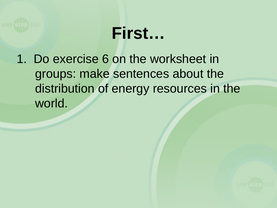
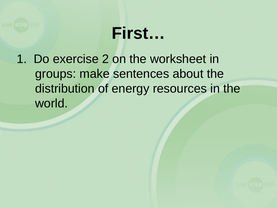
6: 6 -> 2 (106, 59)
